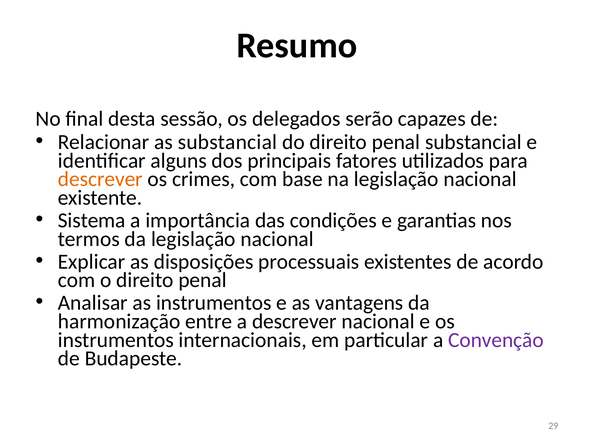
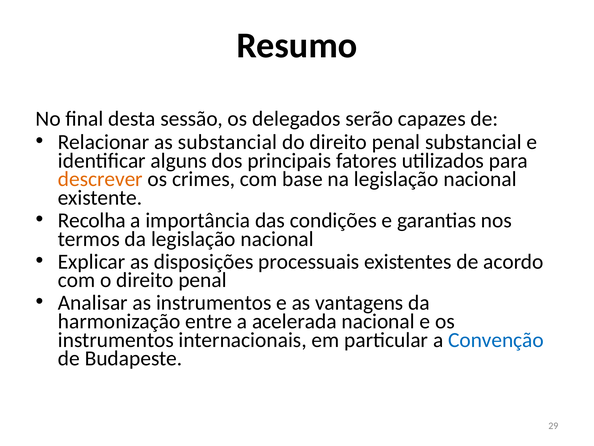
Sistema: Sistema -> Recolha (92, 220)
a descrever: descrever -> acelerada (294, 321)
Convenção colour: purple -> blue (496, 340)
